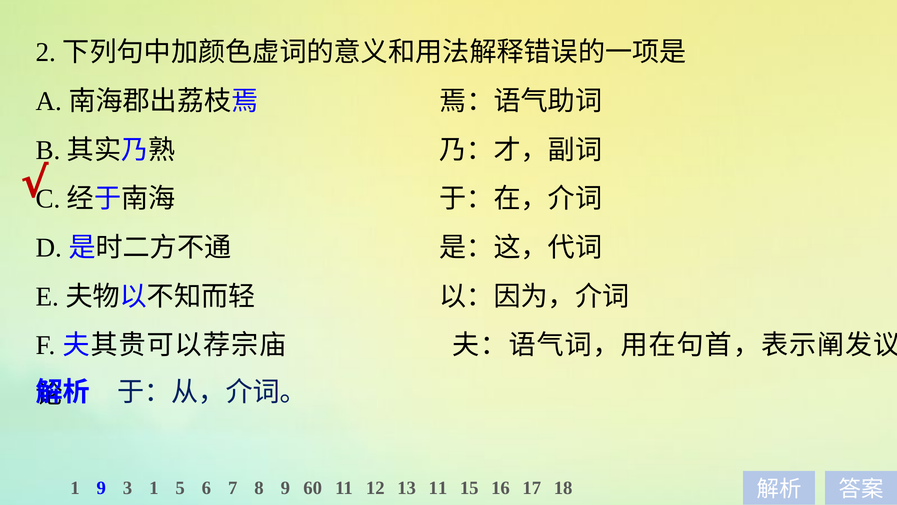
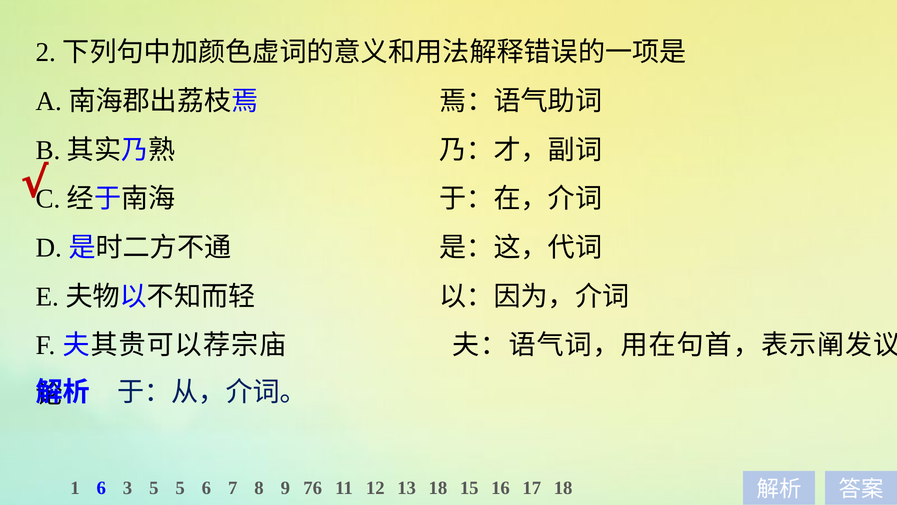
1 9: 9 -> 6 (101, 488)
3 1: 1 -> 5 (154, 488)
60: 60 -> 76 (313, 488)
13 11: 11 -> 18 (438, 488)
